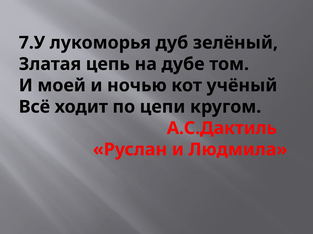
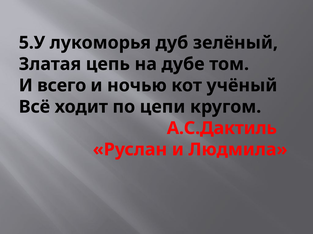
7.У: 7.У -> 5.У (32, 43)
моей: моей -> всего (62, 86)
